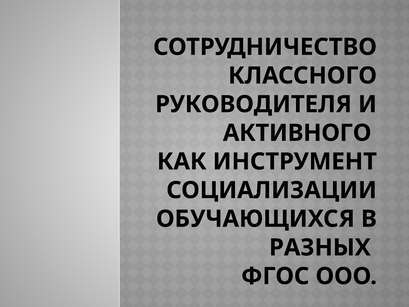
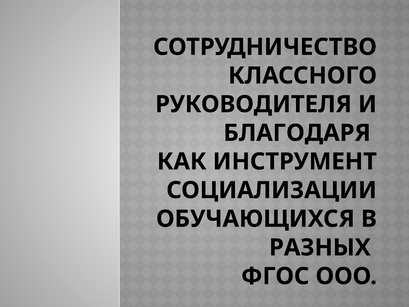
АКТИВНОГО: АКТИВНОГО -> БЛАГОДАРЯ (297, 133)
